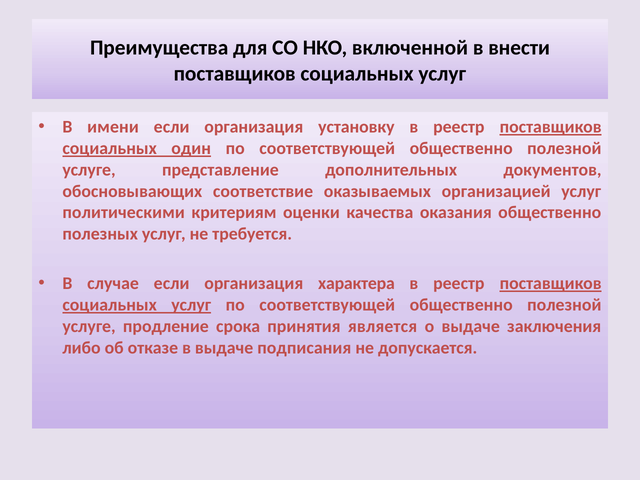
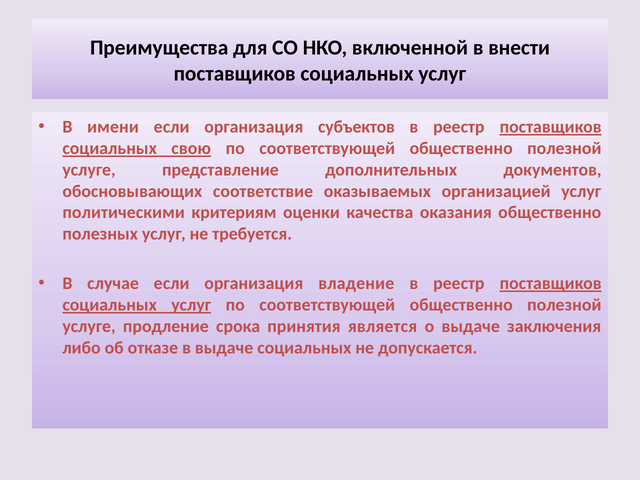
установку: установку -> субъектов (356, 127)
один: один -> свою (191, 148)
характера: характера -> владение (356, 284)
выдаче подписания: подписания -> социальных (304, 348)
